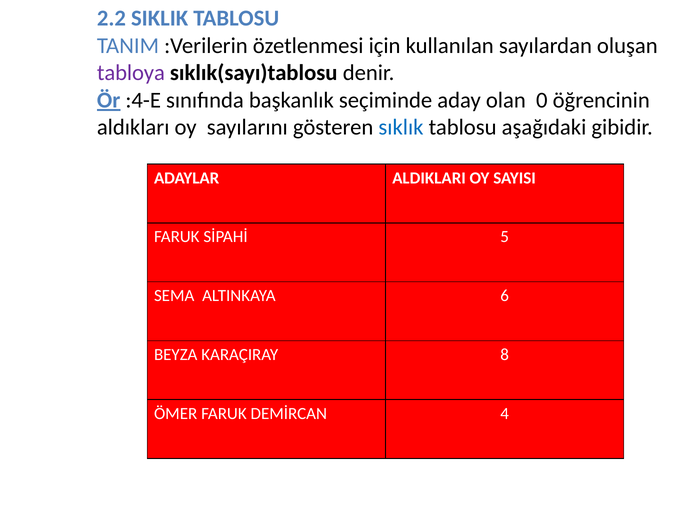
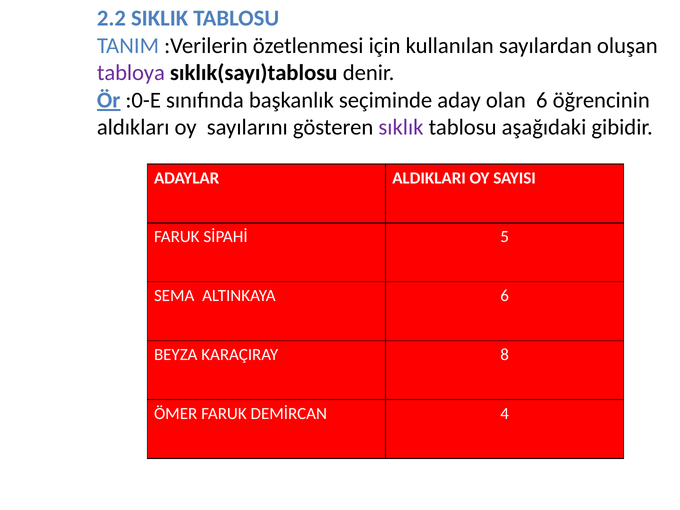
:4-E: :4-E -> :0-E (143, 100)
olan 0: 0 -> 6 (542, 100)
sıklık colour: blue -> purple (401, 127)
